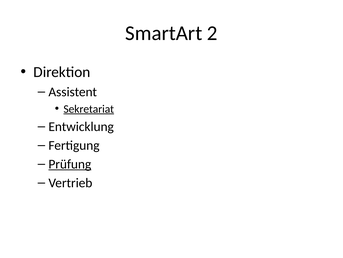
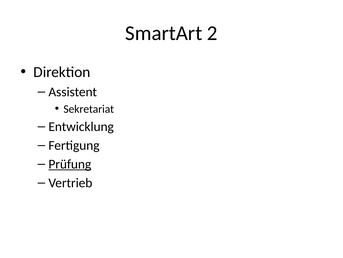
Sekretariat underline: present -> none (89, 109)
